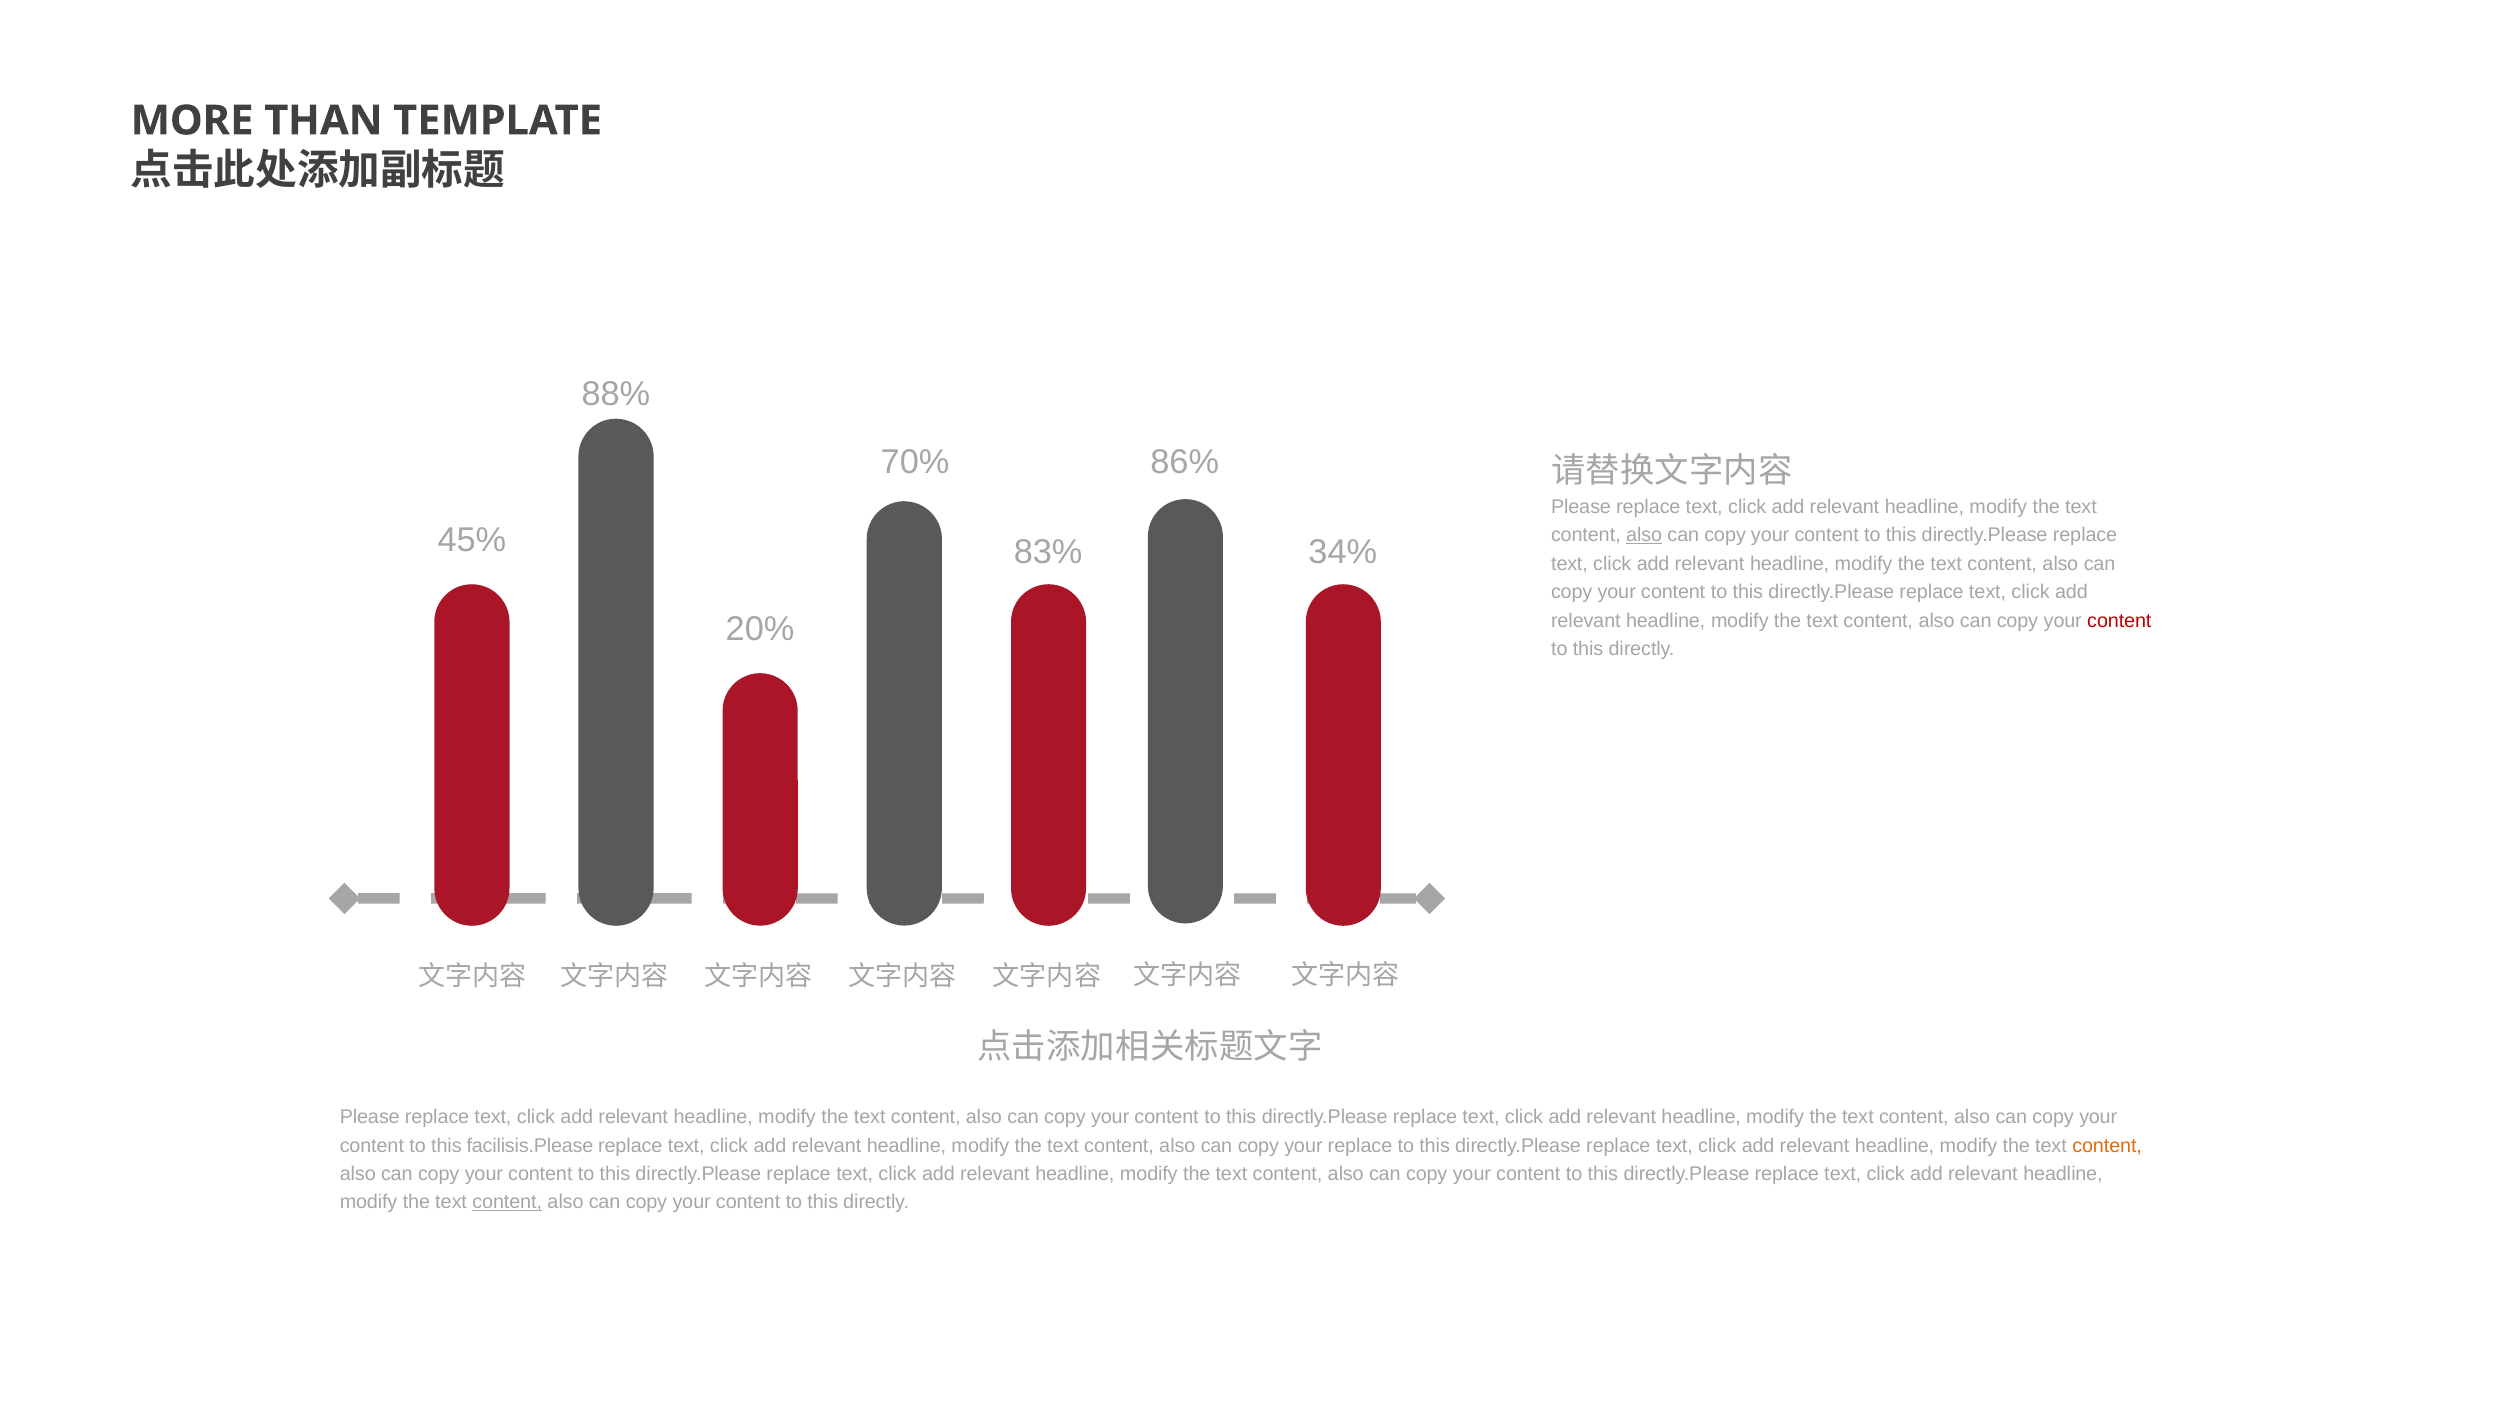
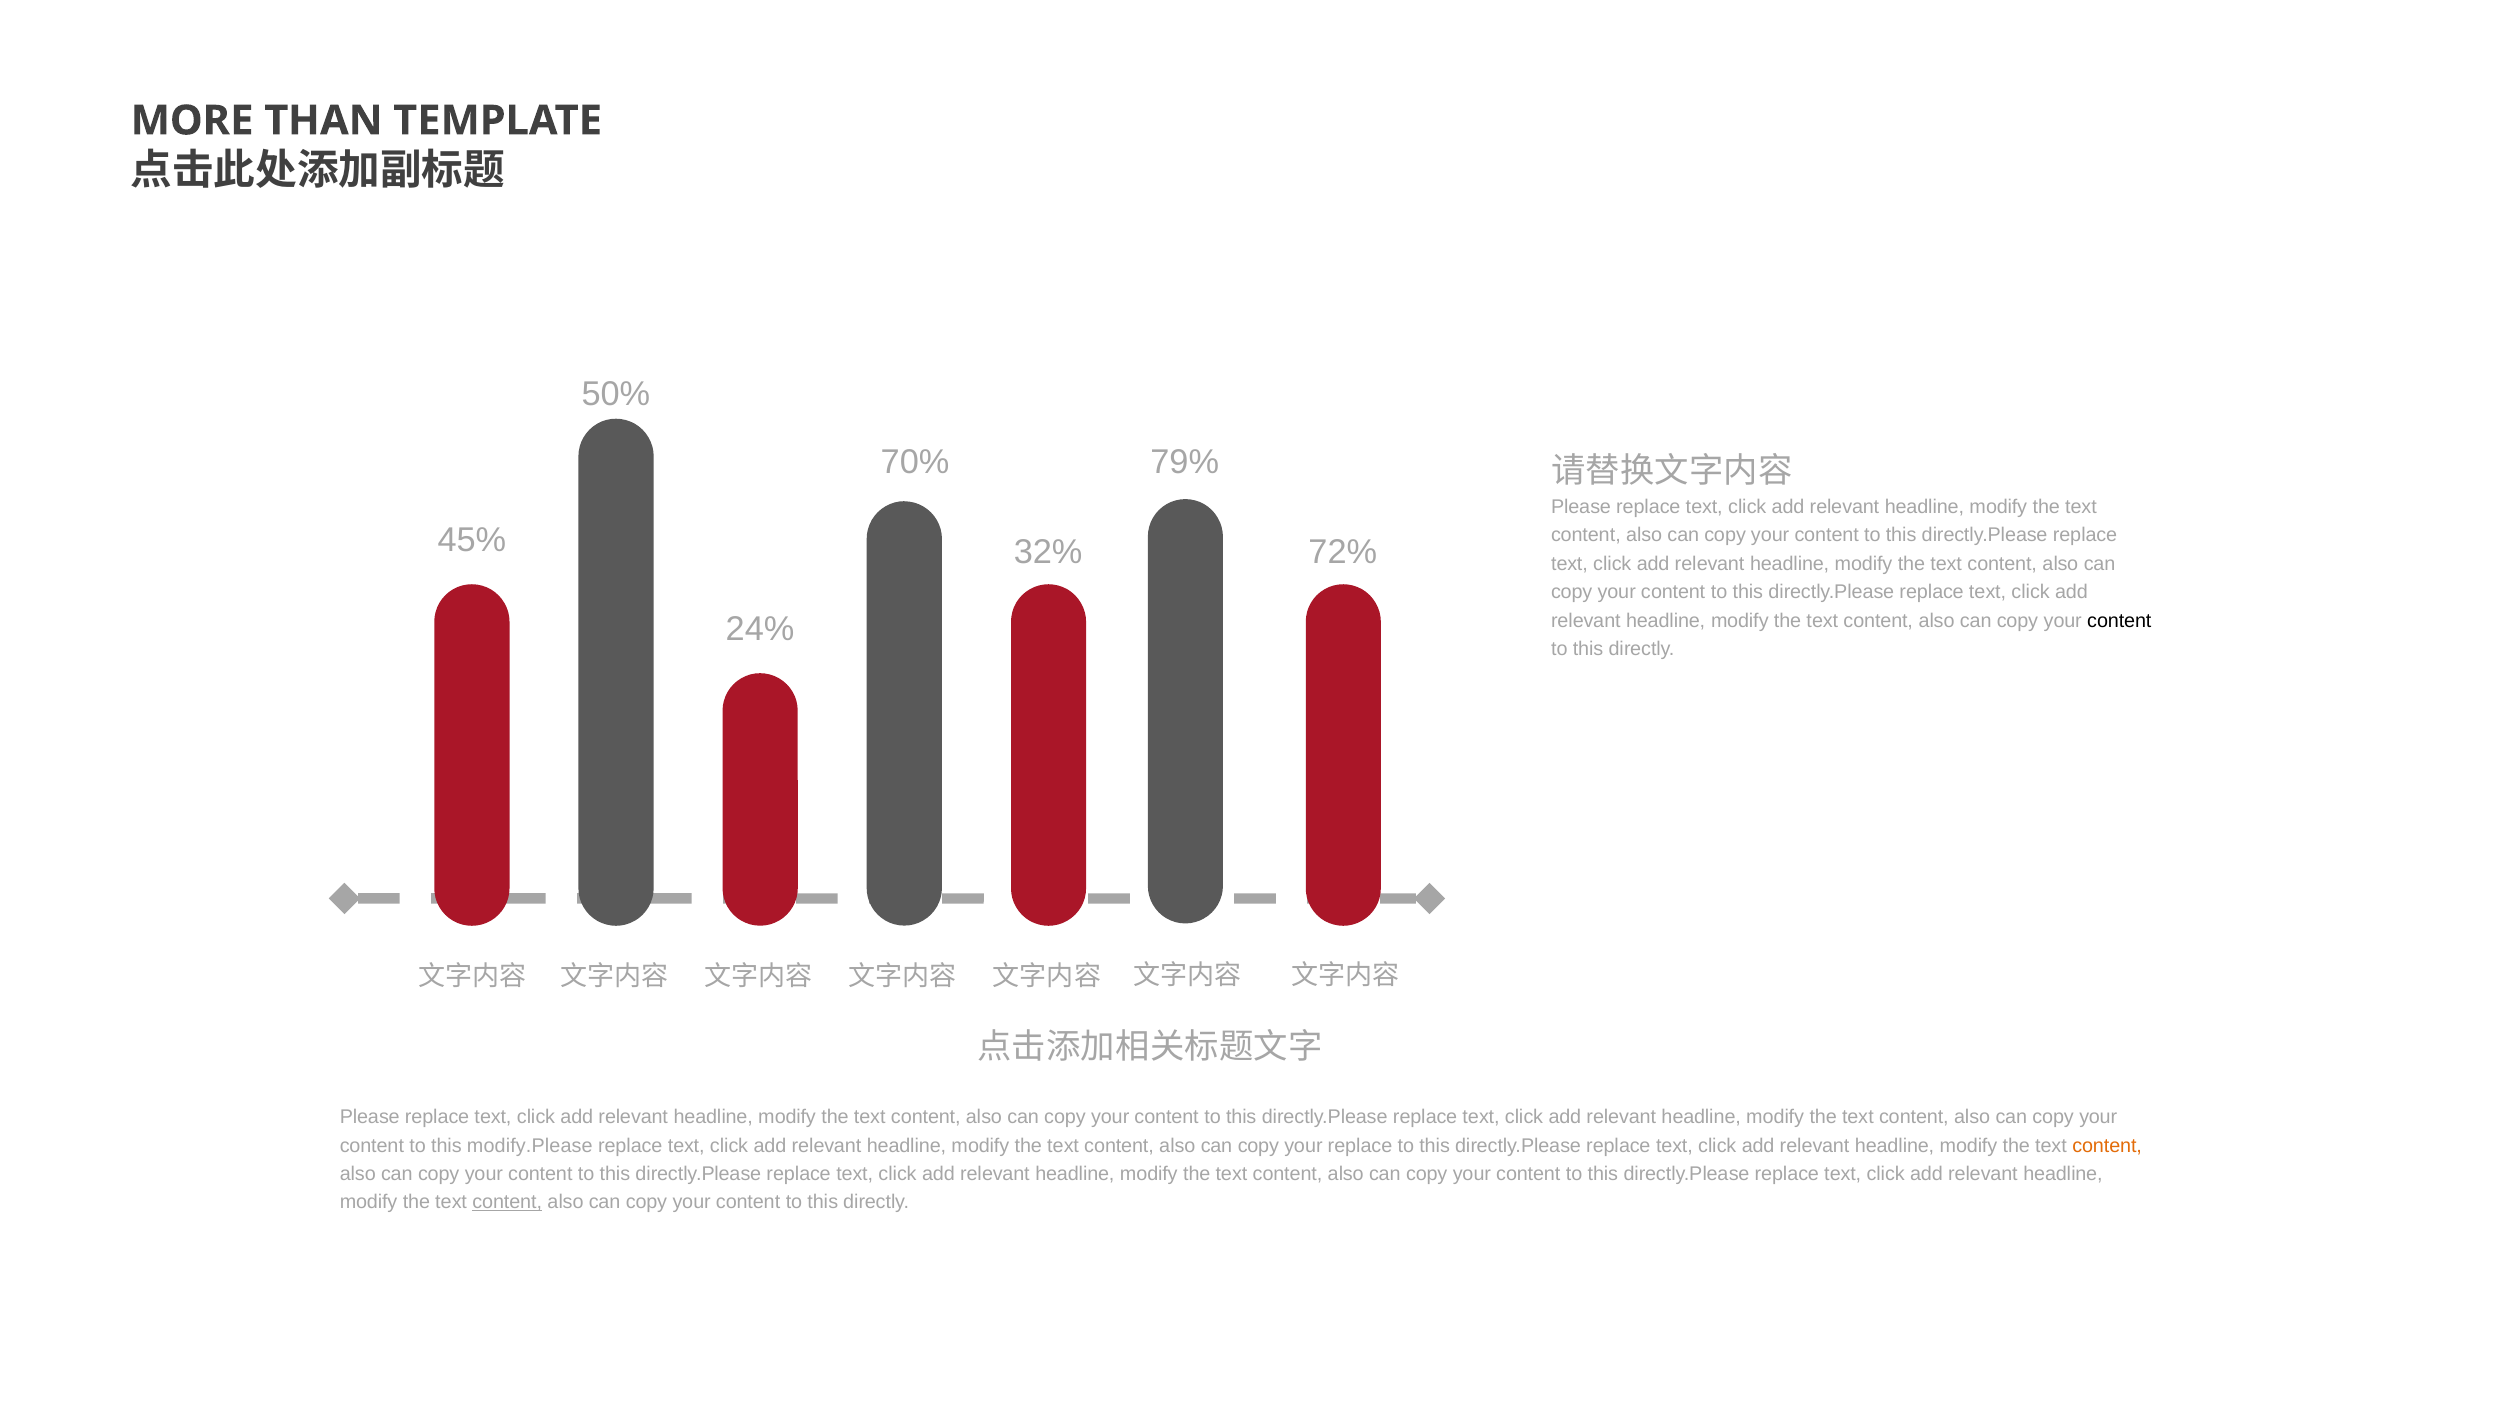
88%: 88% -> 50% (616, 395)
86%: 86% -> 79% (1185, 462)
also underline: present -> none (1644, 535)
83%: 83% -> 32% (1048, 552)
34%: 34% -> 72% (1343, 552)
content colour: red -> black (2119, 620)
20%: 20% -> 24% (760, 629)
facilisis.Please: facilisis.Please -> modify.Please (530, 1145)
